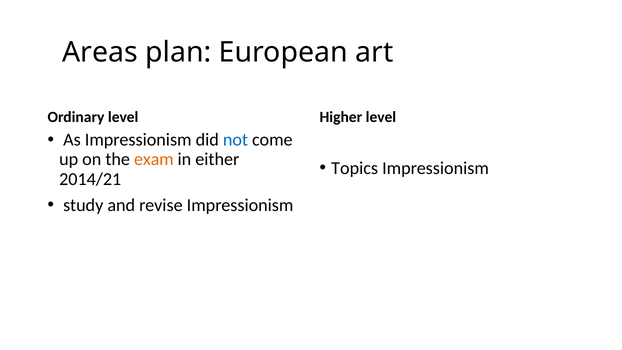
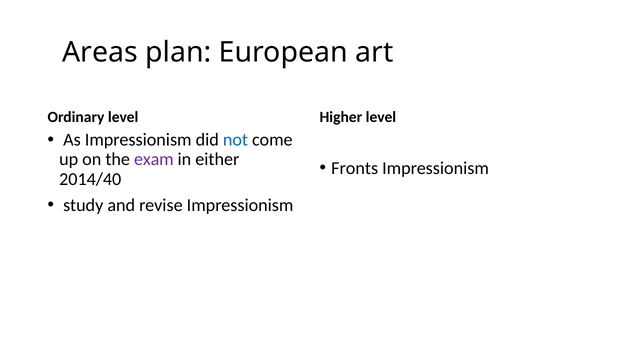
exam colour: orange -> purple (154, 159)
Topics: Topics -> Fronts (355, 168)
2014/21: 2014/21 -> 2014/40 (90, 179)
